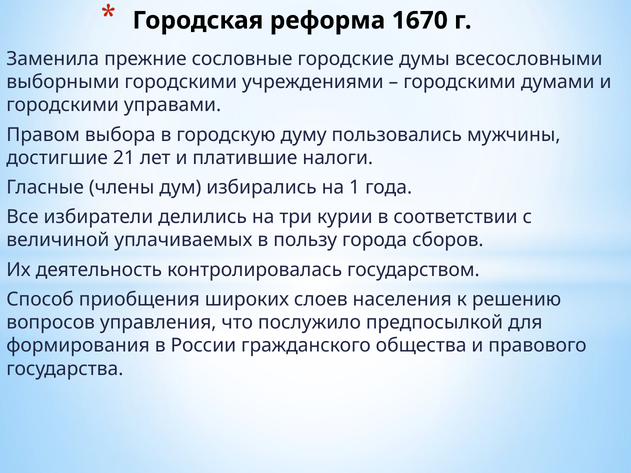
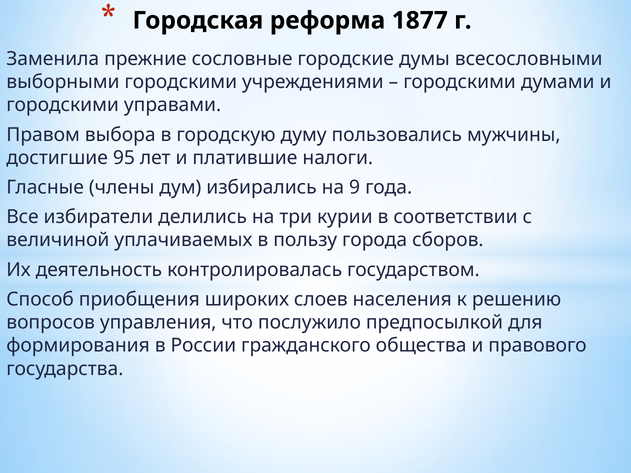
1670: 1670 -> 1877 (420, 21)
21: 21 -> 95 (124, 158)
1: 1 -> 9 (355, 188)
